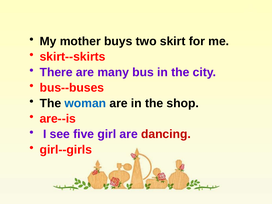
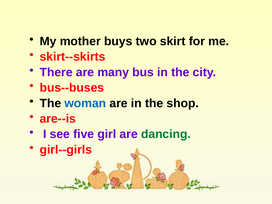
dancing colour: red -> green (166, 134)
